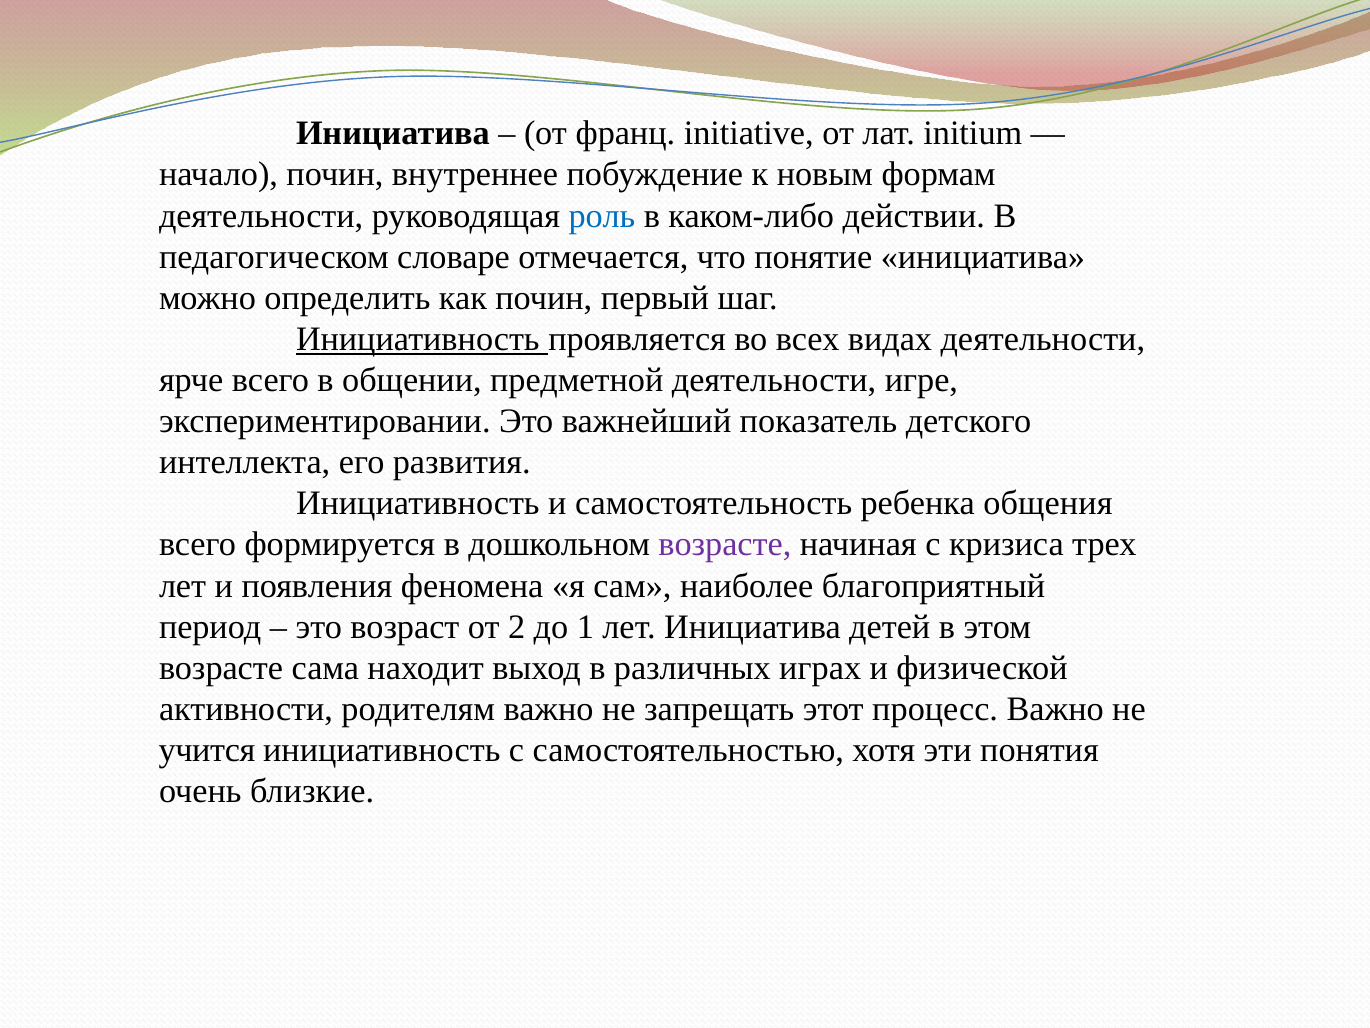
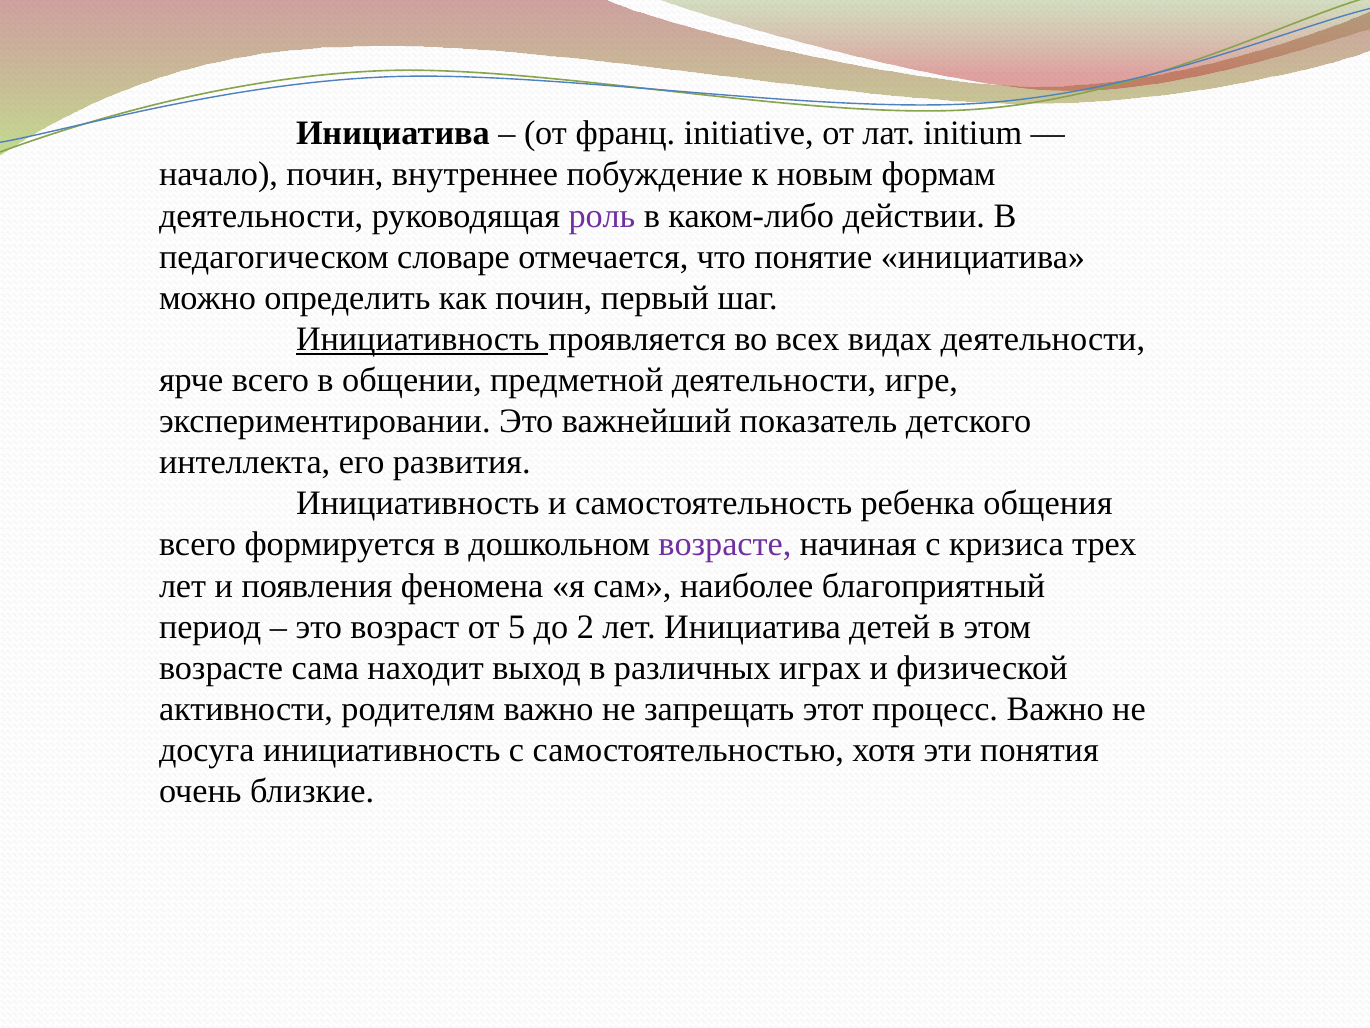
роль colour: blue -> purple (602, 216)
2: 2 -> 5 (517, 627)
1: 1 -> 2 (585, 627)
учится: учится -> досуга (207, 750)
